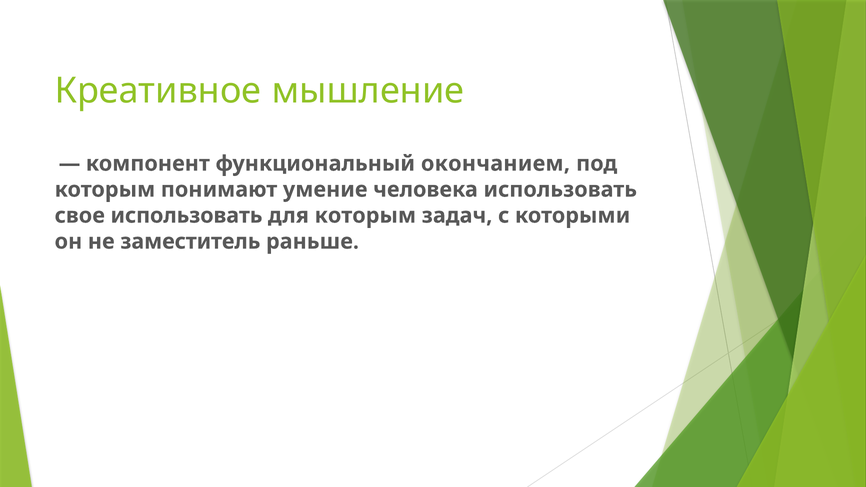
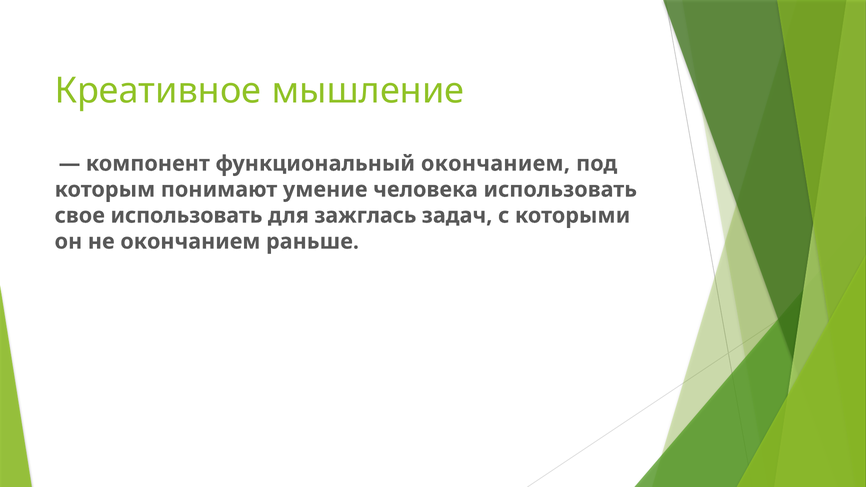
для которым: которым -> зажглась (365, 216)
не заместитель: заместитель -> окончанием (190, 242)
